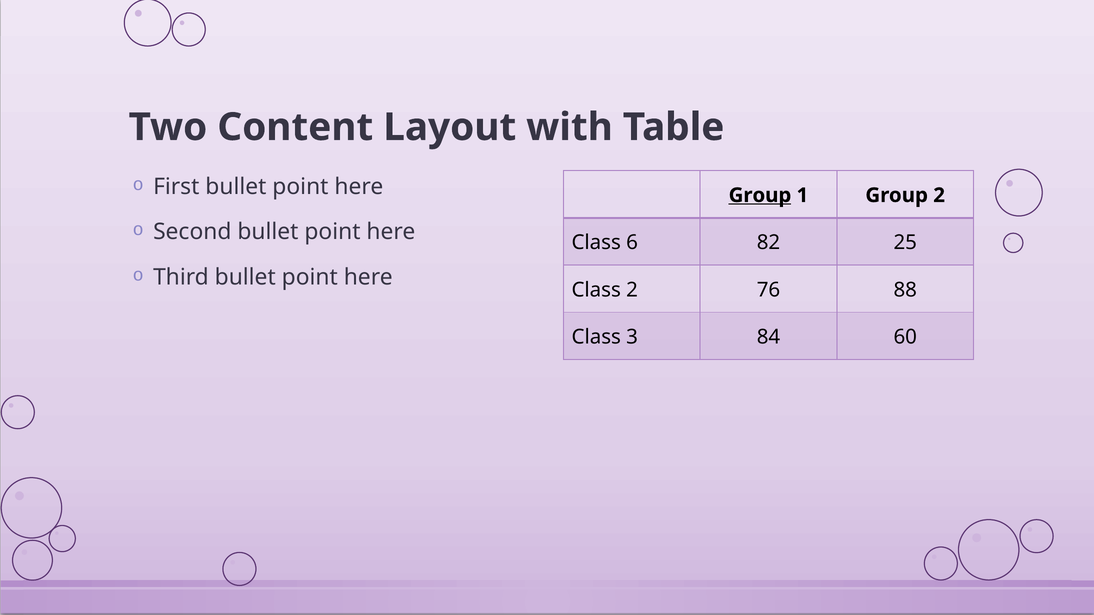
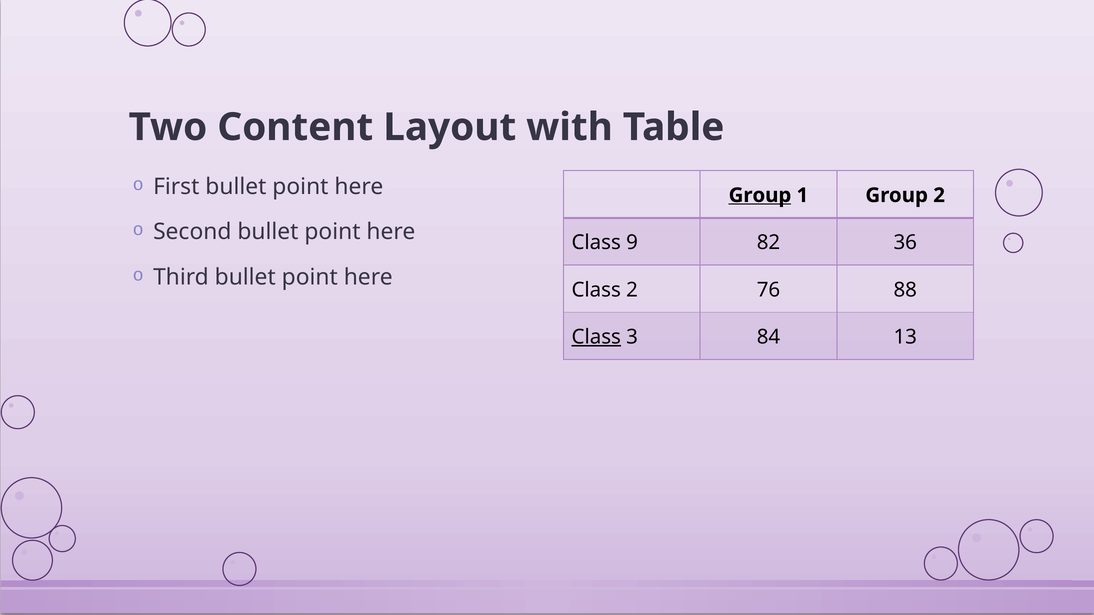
6: 6 -> 9 (632, 243)
25: 25 -> 36 (905, 243)
Class underline: none -> present (596, 337)
60: 60 -> 13 (905, 337)
